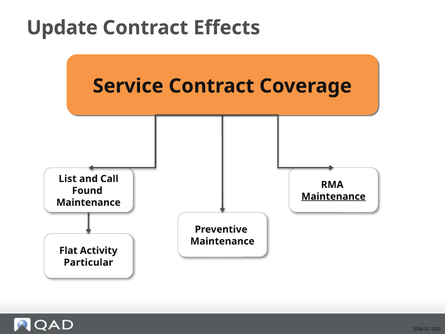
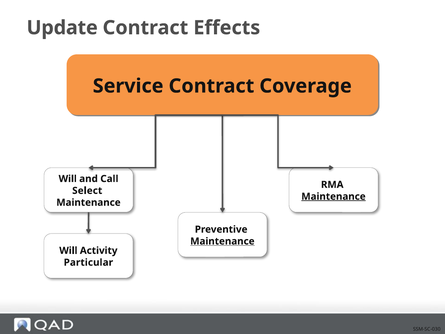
List: List -> Will (68, 179)
Found: Found -> Select (87, 191)
Maintenance underline: none -> present (222, 241)
Flat: Flat -> Will (68, 250)
